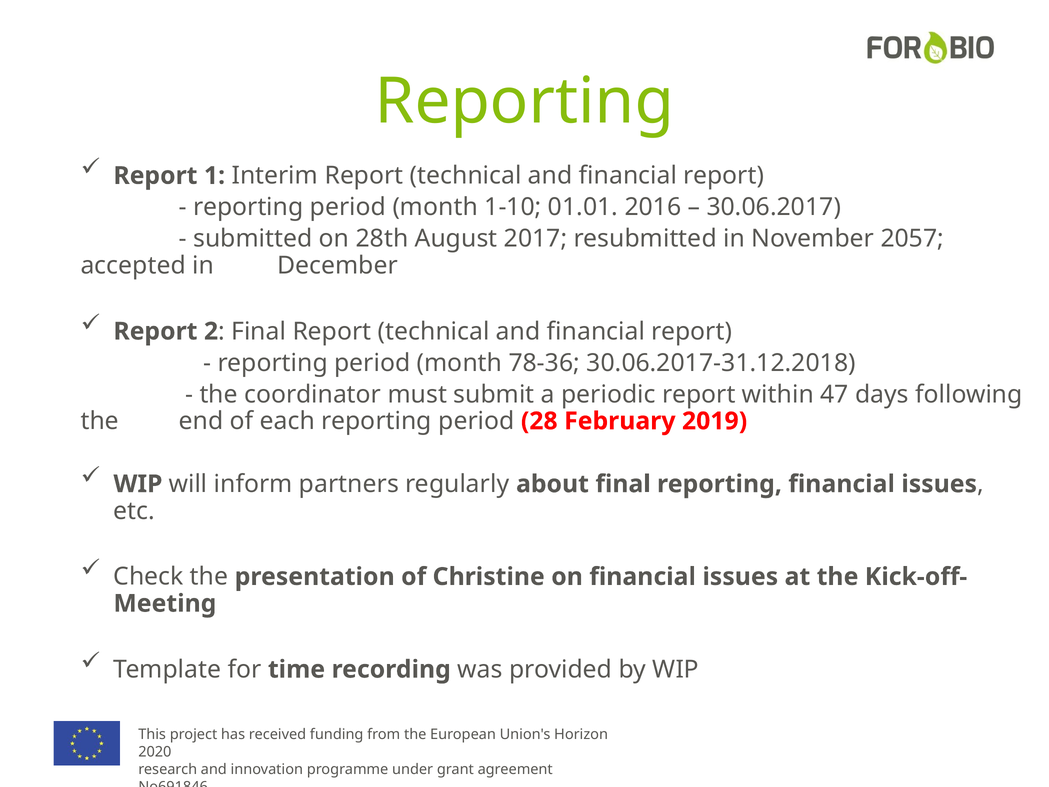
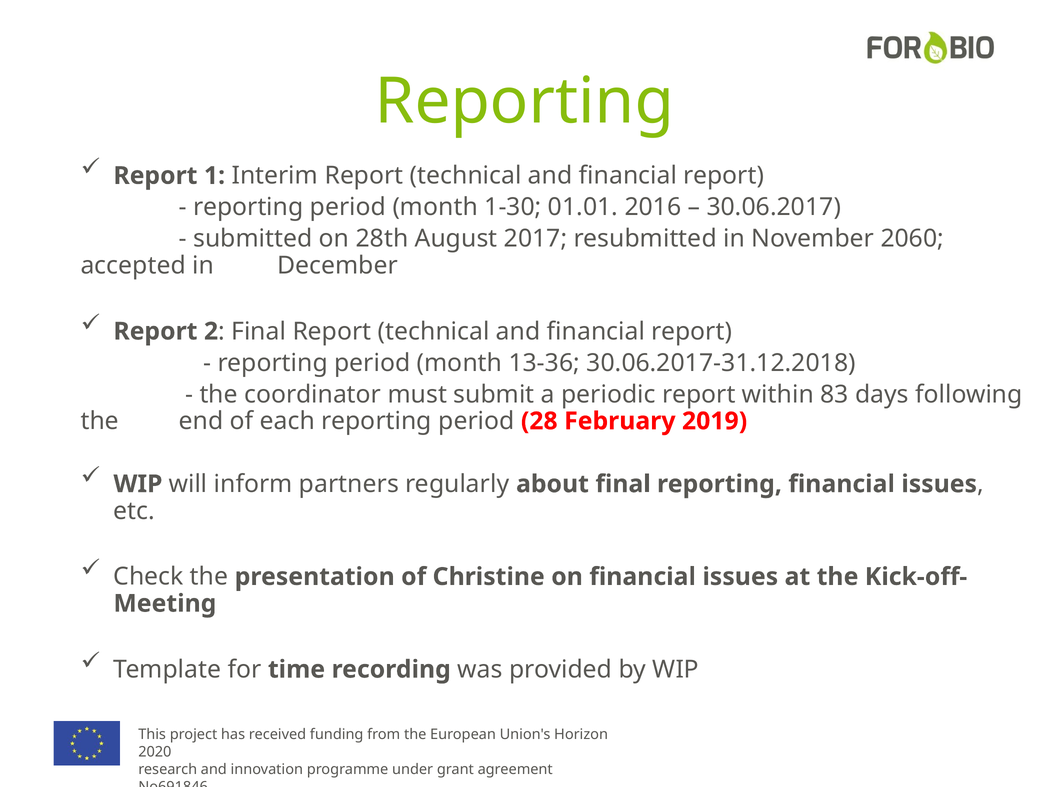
1-10: 1-10 -> 1-30 (513, 207)
2057: 2057 -> 2060 (912, 239)
78-36: 78-36 -> 13-36 (544, 363)
47: 47 -> 83 (834, 394)
